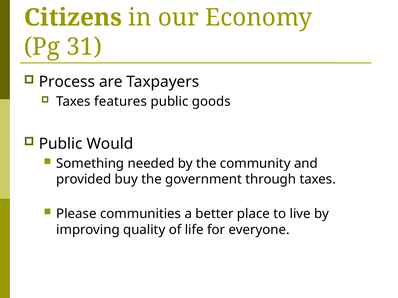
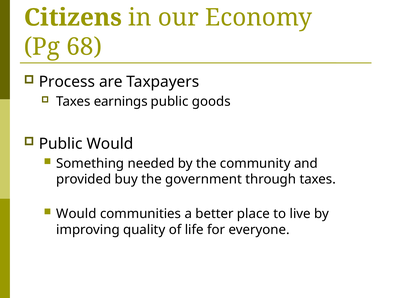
31: 31 -> 68 (84, 47)
features: features -> earnings (121, 102)
Please: Please -> Would (76, 214)
